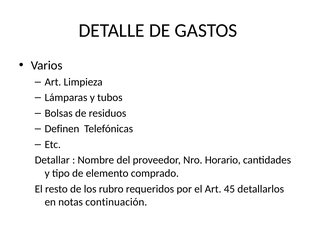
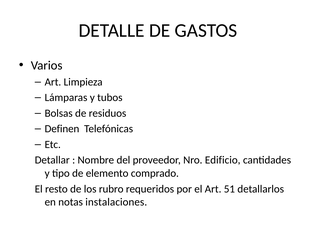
Horario: Horario -> Edificio (223, 160)
45: 45 -> 51 (229, 189)
continuación: continuación -> instalaciones (116, 202)
